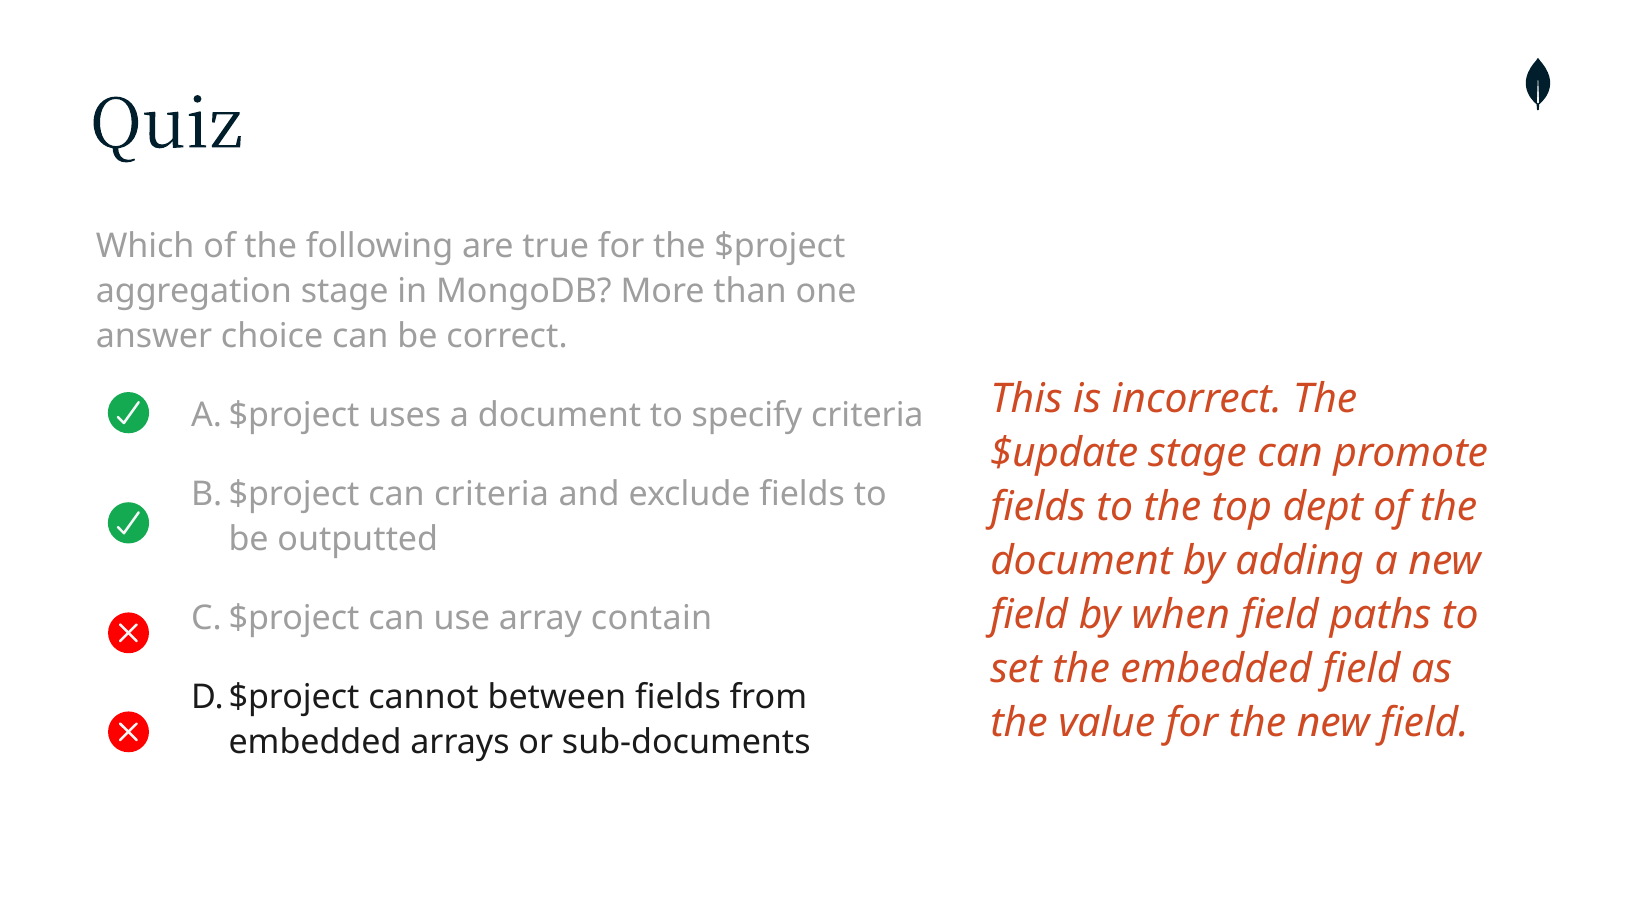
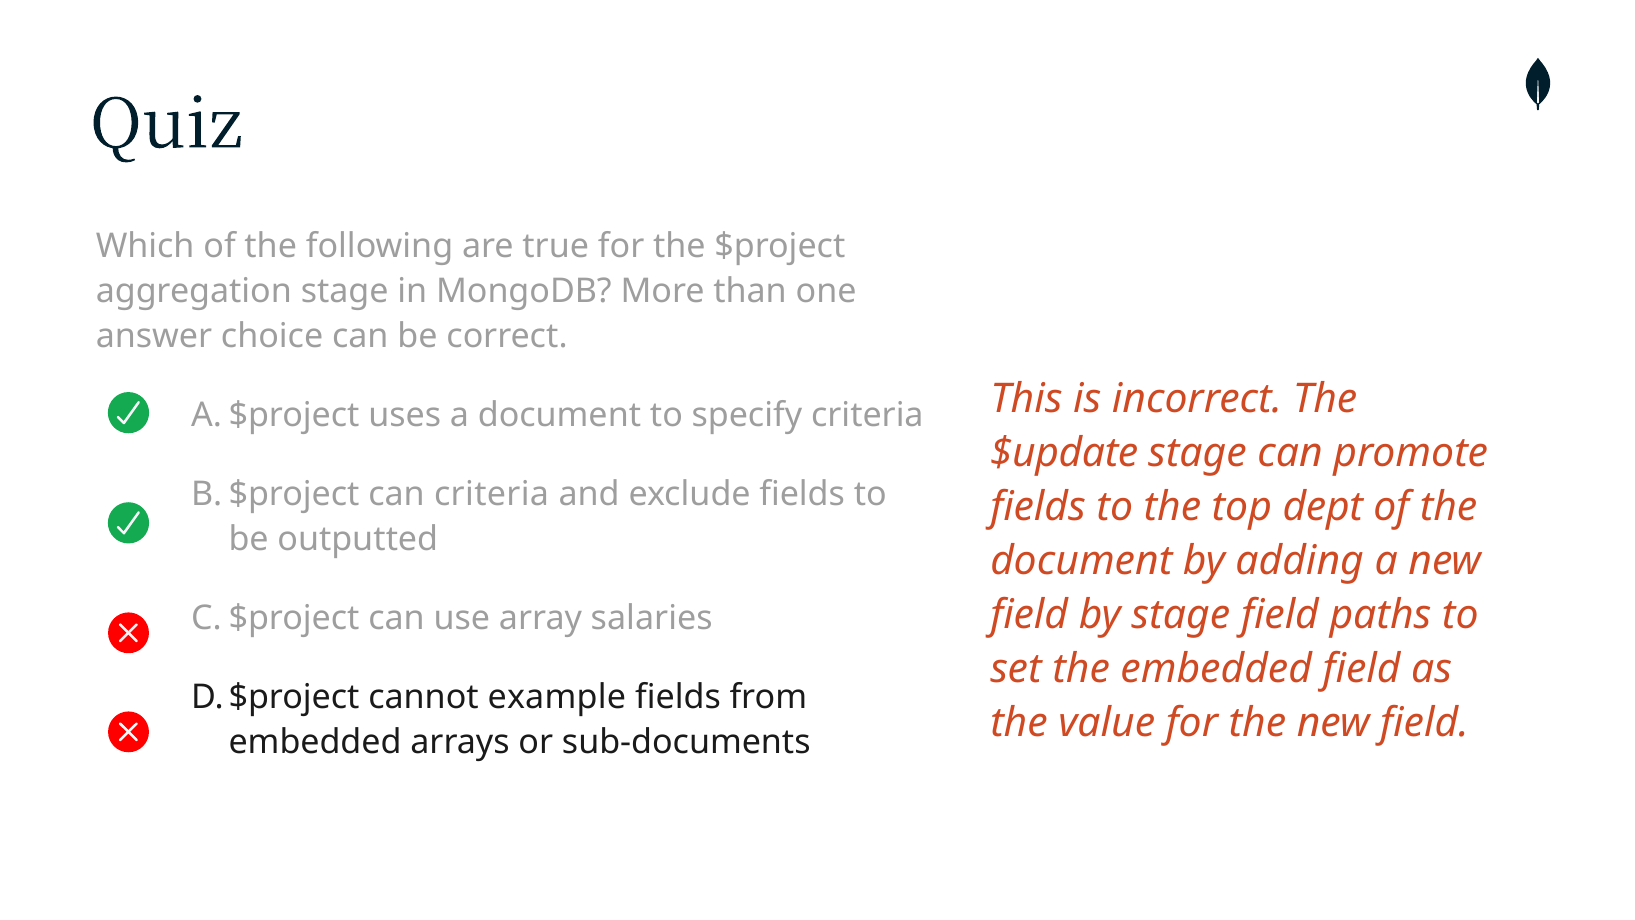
by when: when -> stage (1181, 615)
contain: contain -> salaries (652, 618)
between: between -> example (557, 697)
